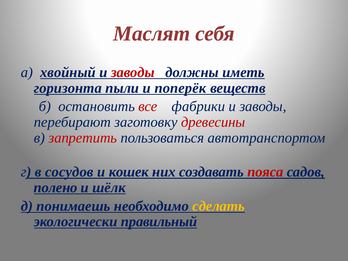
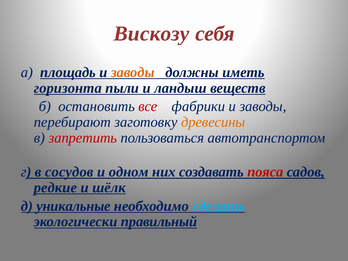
Маслят: Маслят -> Вискозу (152, 34)
хвойный: хвойный -> площадь (68, 72)
заводы colour: red -> orange (133, 72)
поперёк: поперёк -> ландыш (180, 88)
древесины colour: red -> orange (213, 122)
кошек: кошек -> одном (129, 172)
полено: полено -> редкие (55, 188)
понимаешь: понимаешь -> уникальные (73, 206)
сделать colour: yellow -> light blue (219, 206)
